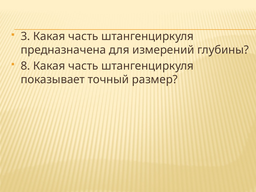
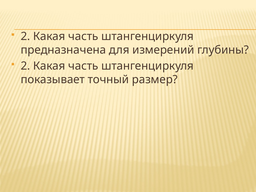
3: 3 -> 2 (25, 36)
8: 8 -> 2 (25, 66)
